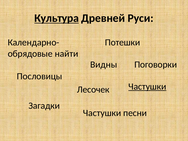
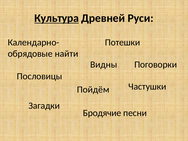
Частушки underline: present -> none (147, 87)
Лесочек: Лесочек -> Пойдём (93, 89)
Частушки: Частушки -> Бродячие (102, 113)
